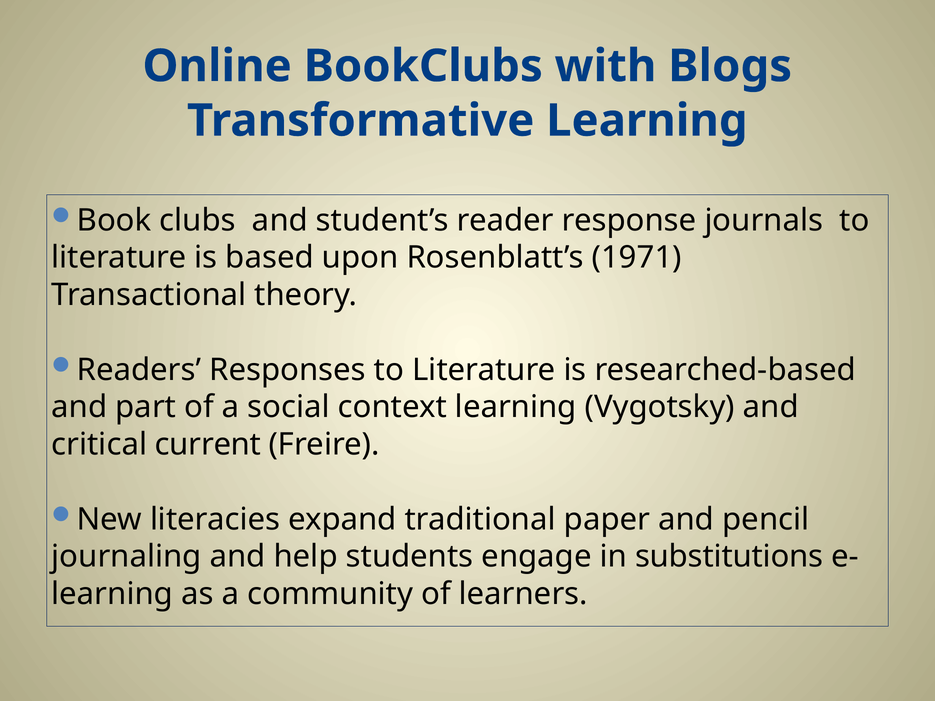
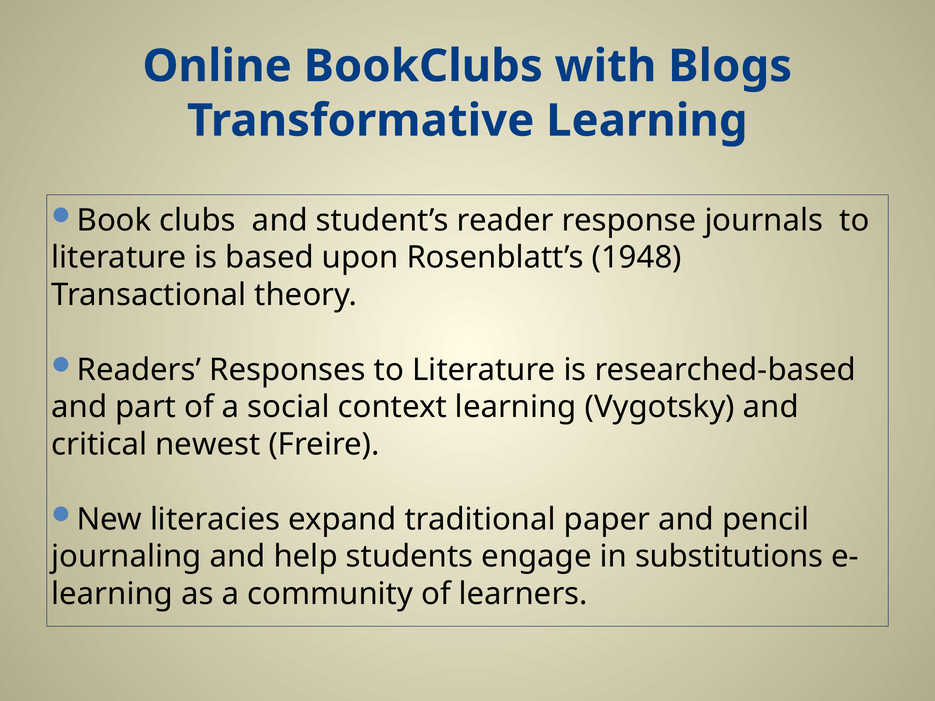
1971: 1971 -> 1948 (637, 258)
current: current -> newest (208, 445)
